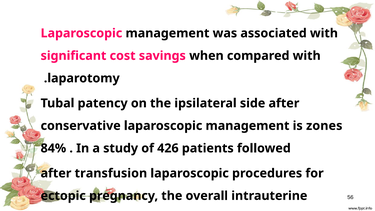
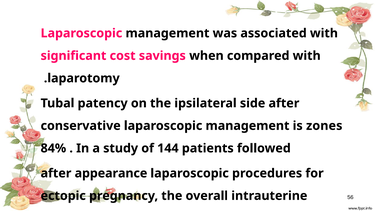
426: 426 -> 144 (168, 148)
transfusion: transfusion -> appearance (111, 173)
